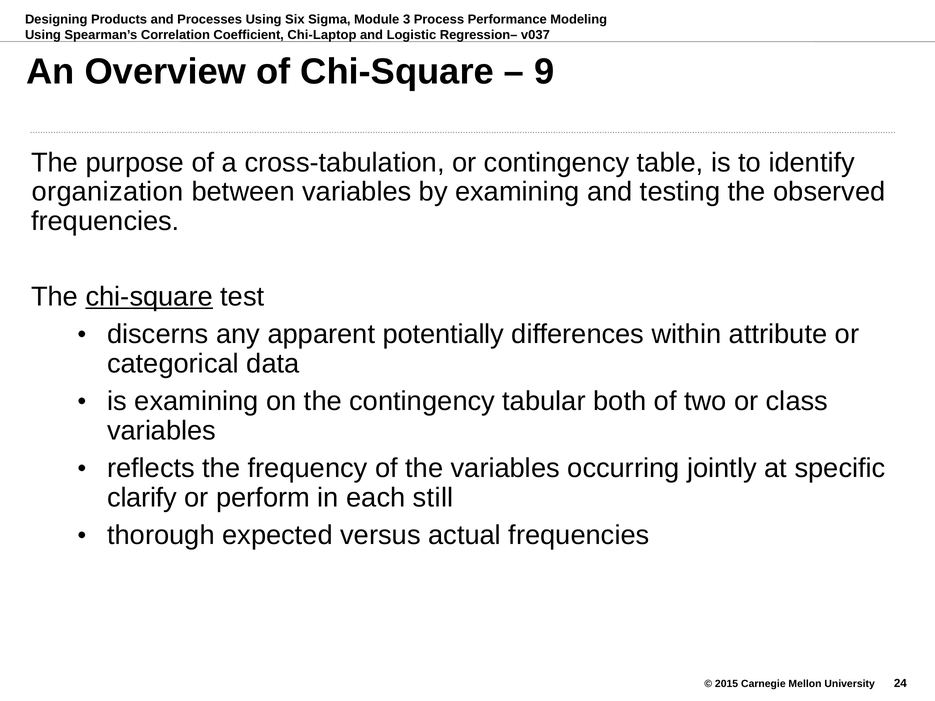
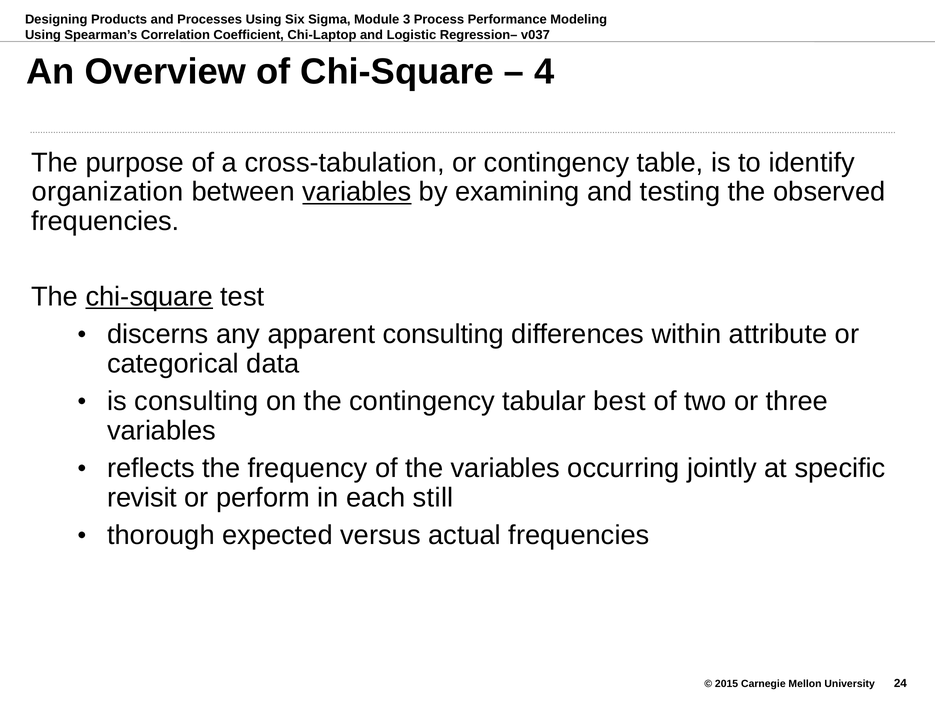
9: 9 -> 4 (544, 72)
variables underline: none -> present (357, 192)
apparent potentially: potentially -> consulting (443, 334)
is examining: examining -> consulting (196, 401)
both: both -> best (620, 401)
class: class -> three (797, 401)
clarify: clarify -> revisit (142, 498)
